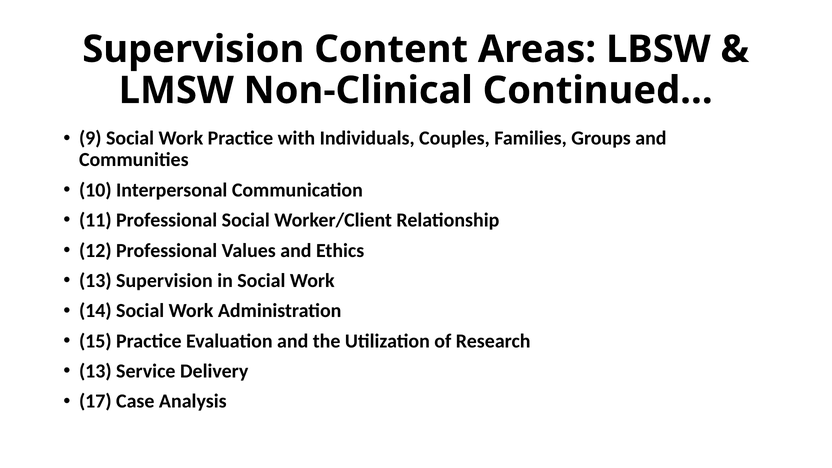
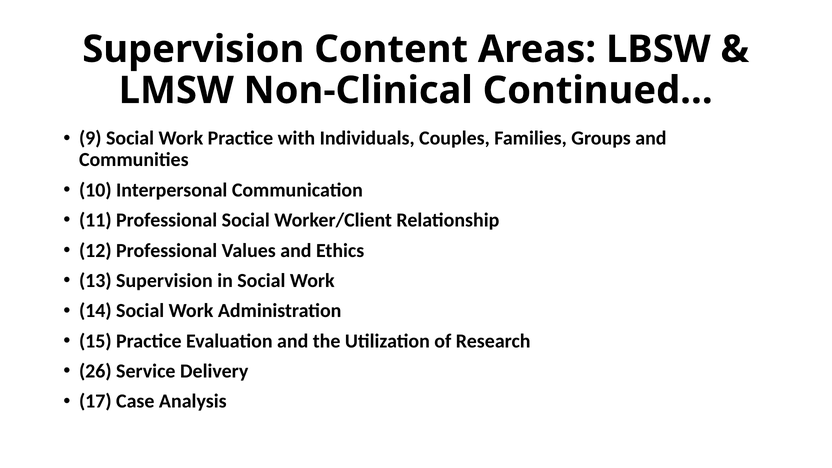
13: 13 -> 26 (95, 371)
